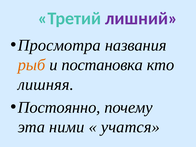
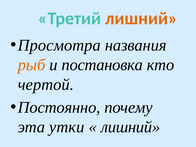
лишний colour: purple -> orange (141, 18)
лишняя: лишняя -> чертой (46, 84)
ними: ними -> утки (67, 127)
учатся: учатся -> лишний (131, 127)
